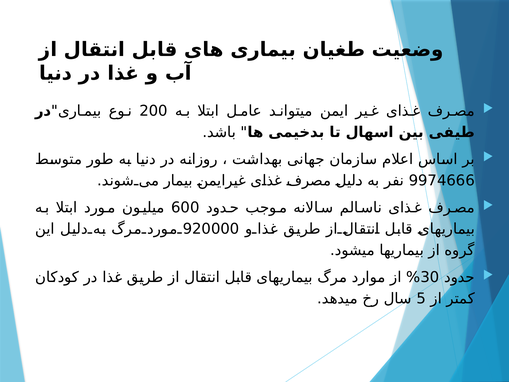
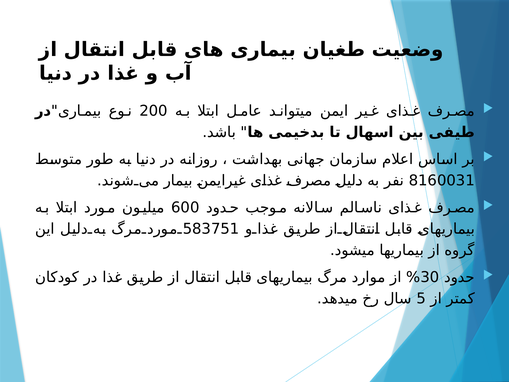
9974666: 9974666 -> 8160031 (442, 180)
920000: 920000 -> 583751 (211, 229)
